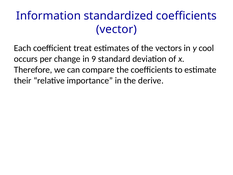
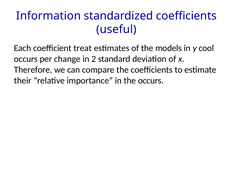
vector: vector -> useful (116, 29)
vectors: vectors -> models (169, 48)
9: 9 -> 2 (94, 59)
the derive: derive -> occurs (151, 81)
